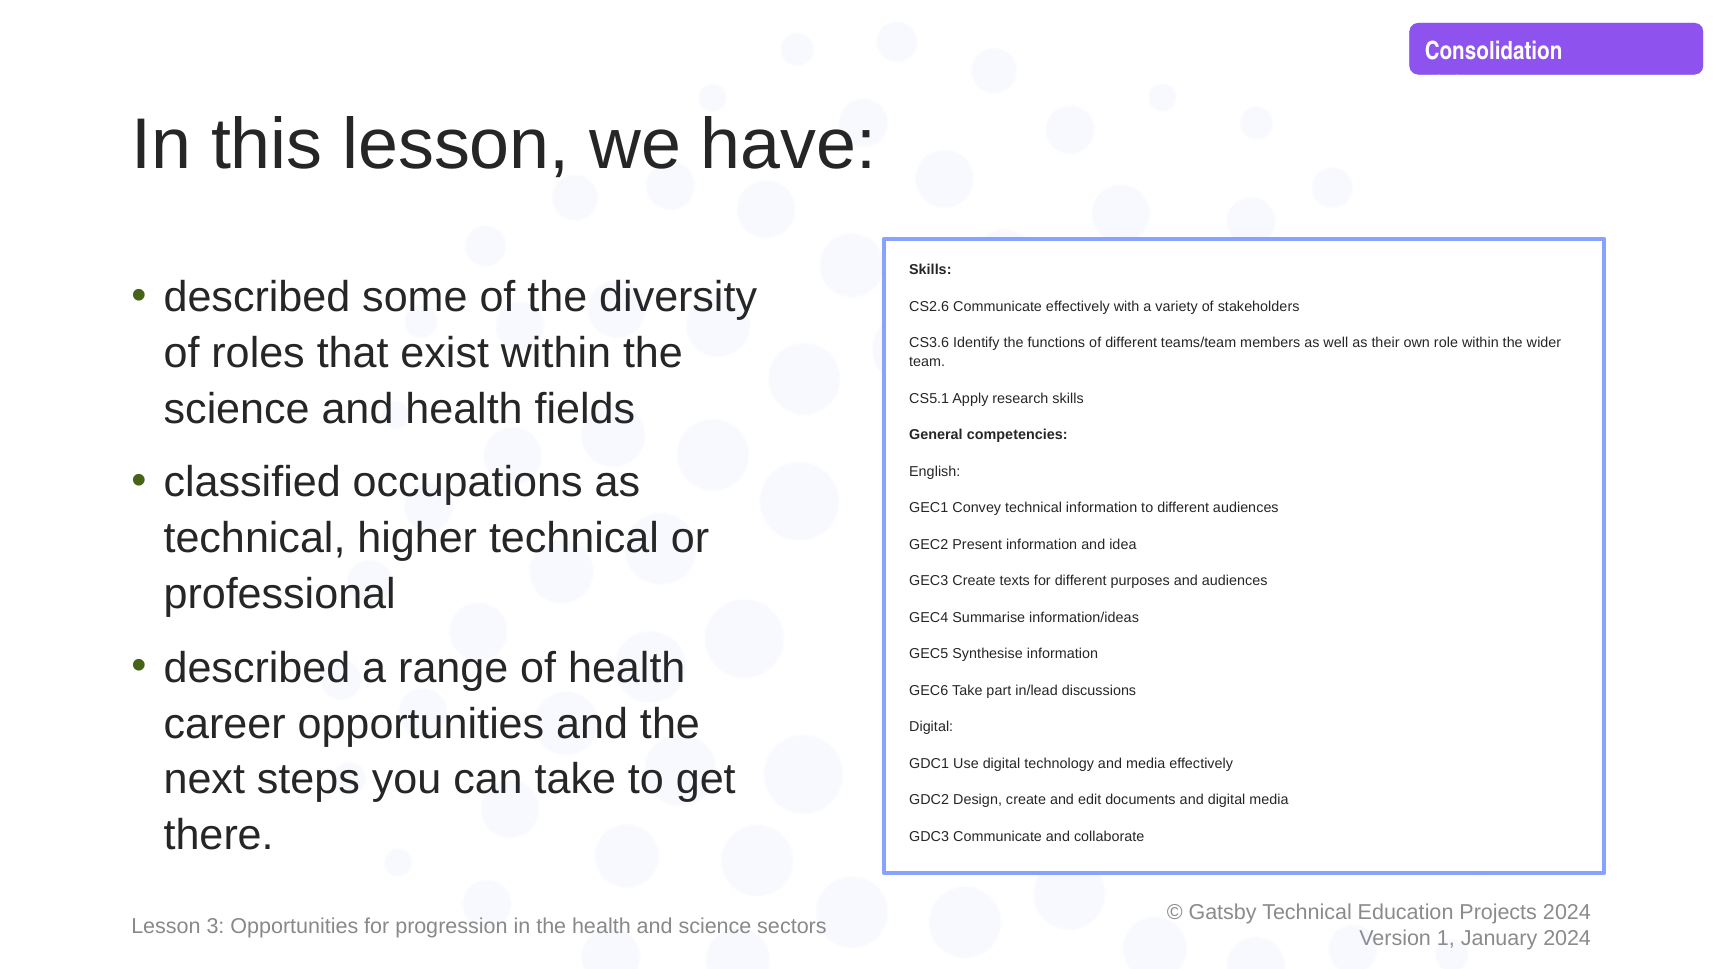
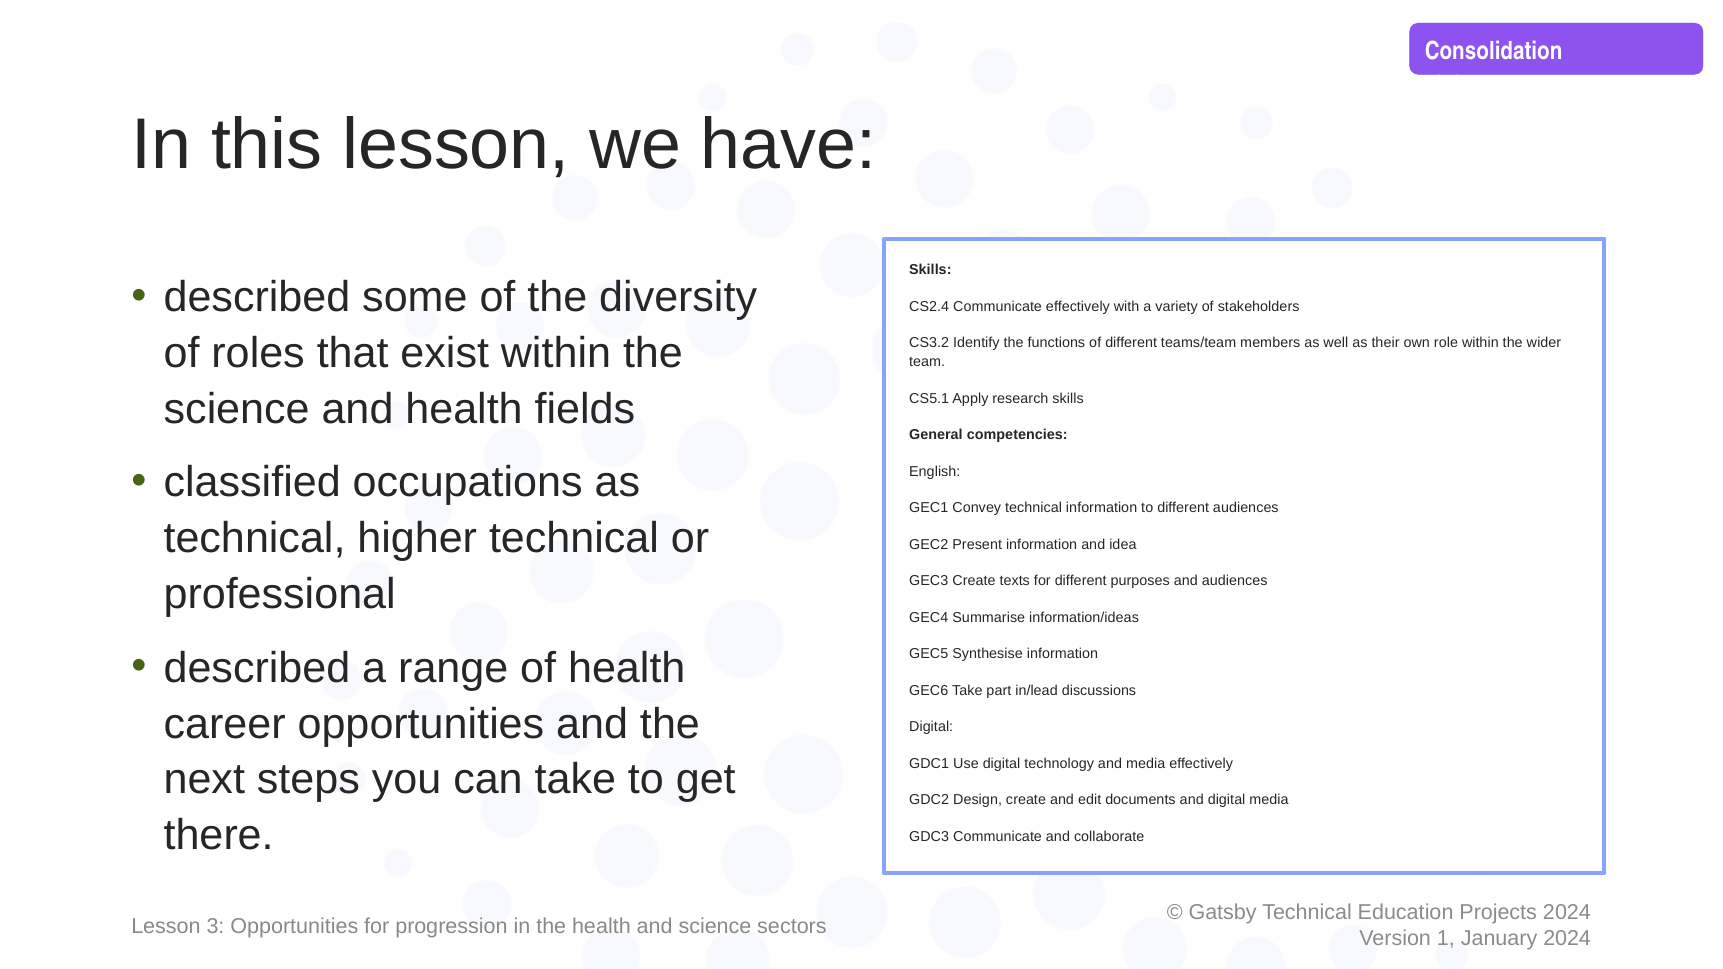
CS2.6: CS2.6 -> CS2.4 (929, 307)
CS3.6: CS3.6 -> CS3.2 (929, 343)
